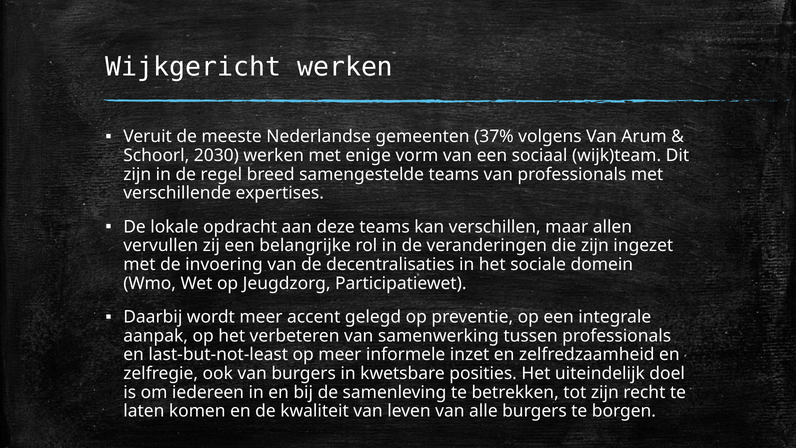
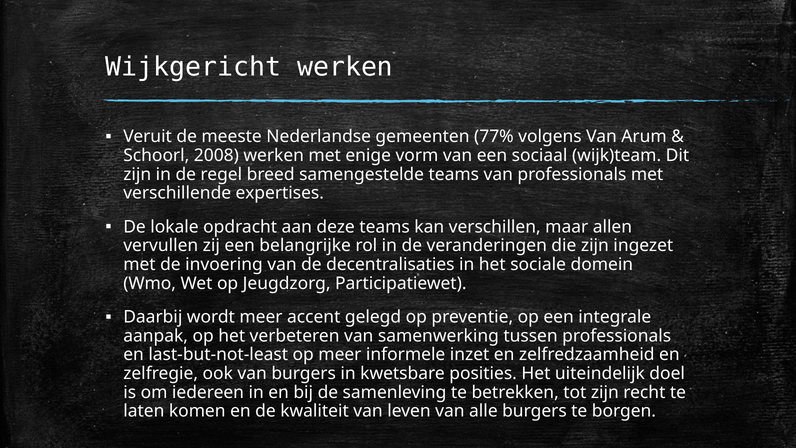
37%: 37% -> 77% (494, 137)
2030: 2030 -> 2008 (216, 156)
